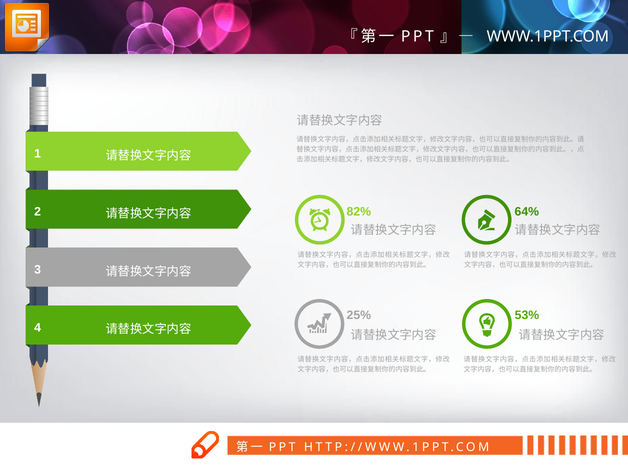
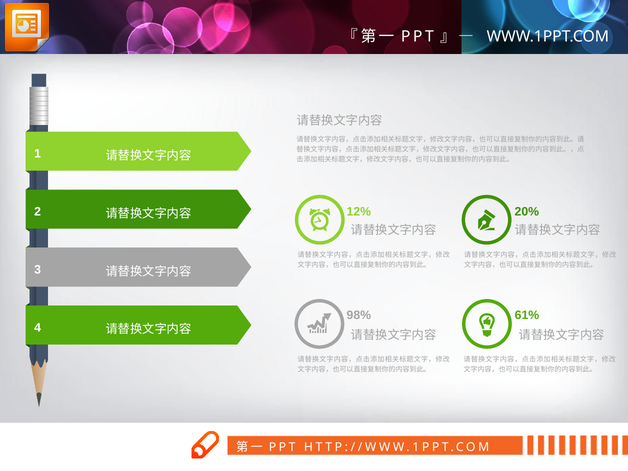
82%: 82% -> 12% (359, 212)
64%: 64% -> 20% (527, 212)
25%: 25% -> 98% (359, 315)
53%: 53% -> 61% (527, 315)
